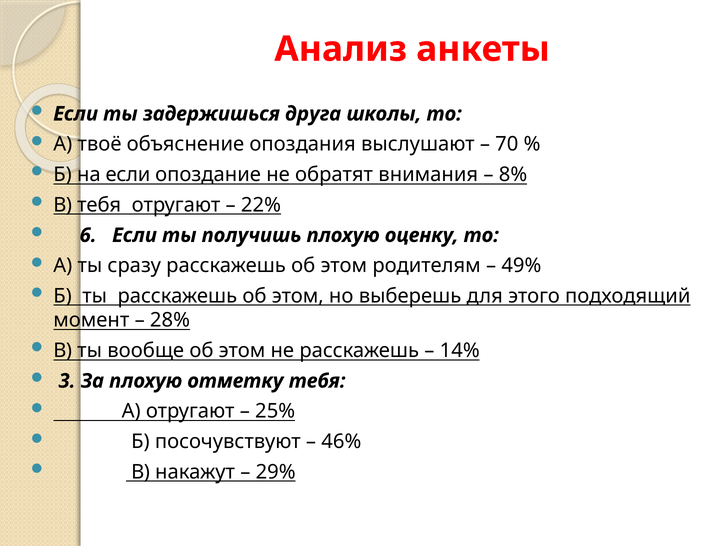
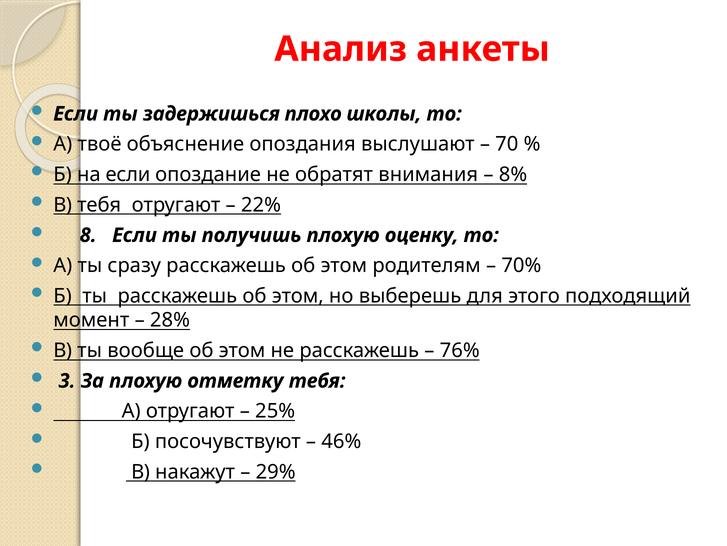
друга: друга -> плохо (313, 114)
6: 6 -> 8 (88, 235)
49%: 49% -> 70% (521, 265)
14%: 14% -> 76% (460, 350)
